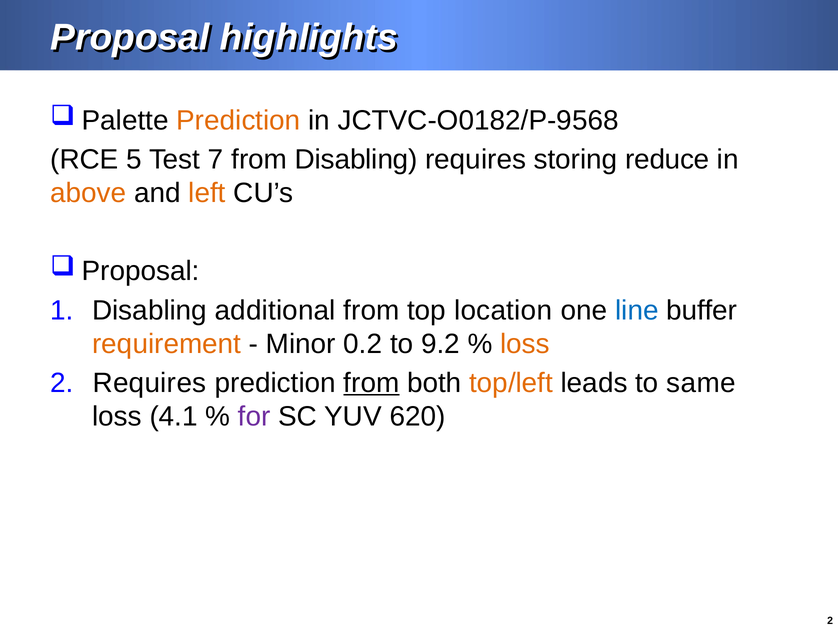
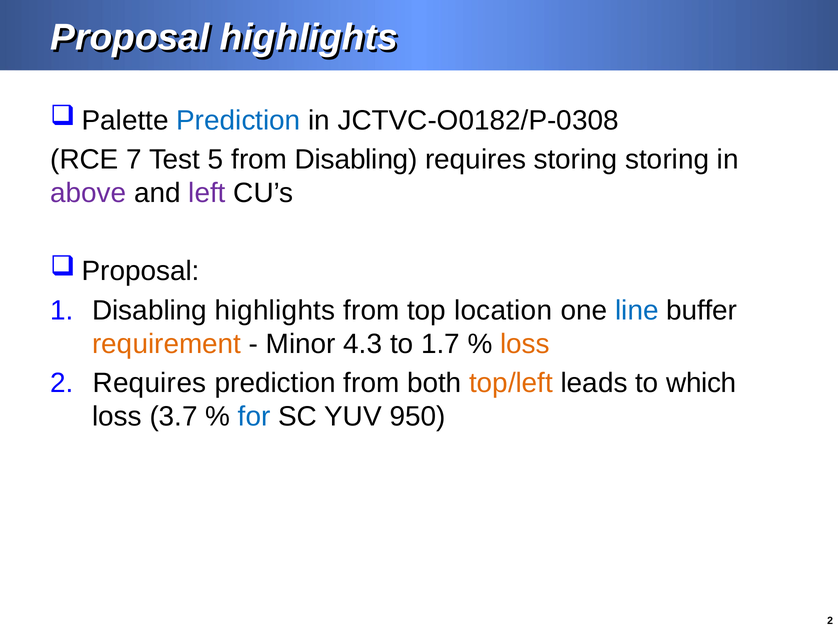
Prediction colour: orange -> blue (238, 121)
JCTVC-O0182/P-9568: JCTVC-O0182/P-9568 -> JCTVC-O0182/P-0308 (478, 121)
5: 5 -> 7 (134, 160)
7: 7 -> 5 (216, 160)
storing reduce: reduce -> storing (667, 160)
above colour: orange -> purple (88, 193)
left colour: orange -> purple (207, 193)
Disabling additional: additional -> highlights (275, 311)
0.2: 0.2 -> 4.3 (363, 344)
9.2: 9.2 -> 1.7 (440, 344)
from underline: present -> none (371, 383)
same: same -> which (701, 383)
4.1: 4.1 -> 3.7 (174, 417)
for colour: purple -> blue (254, 417)
620: 620 -> 950 (417, 417)
